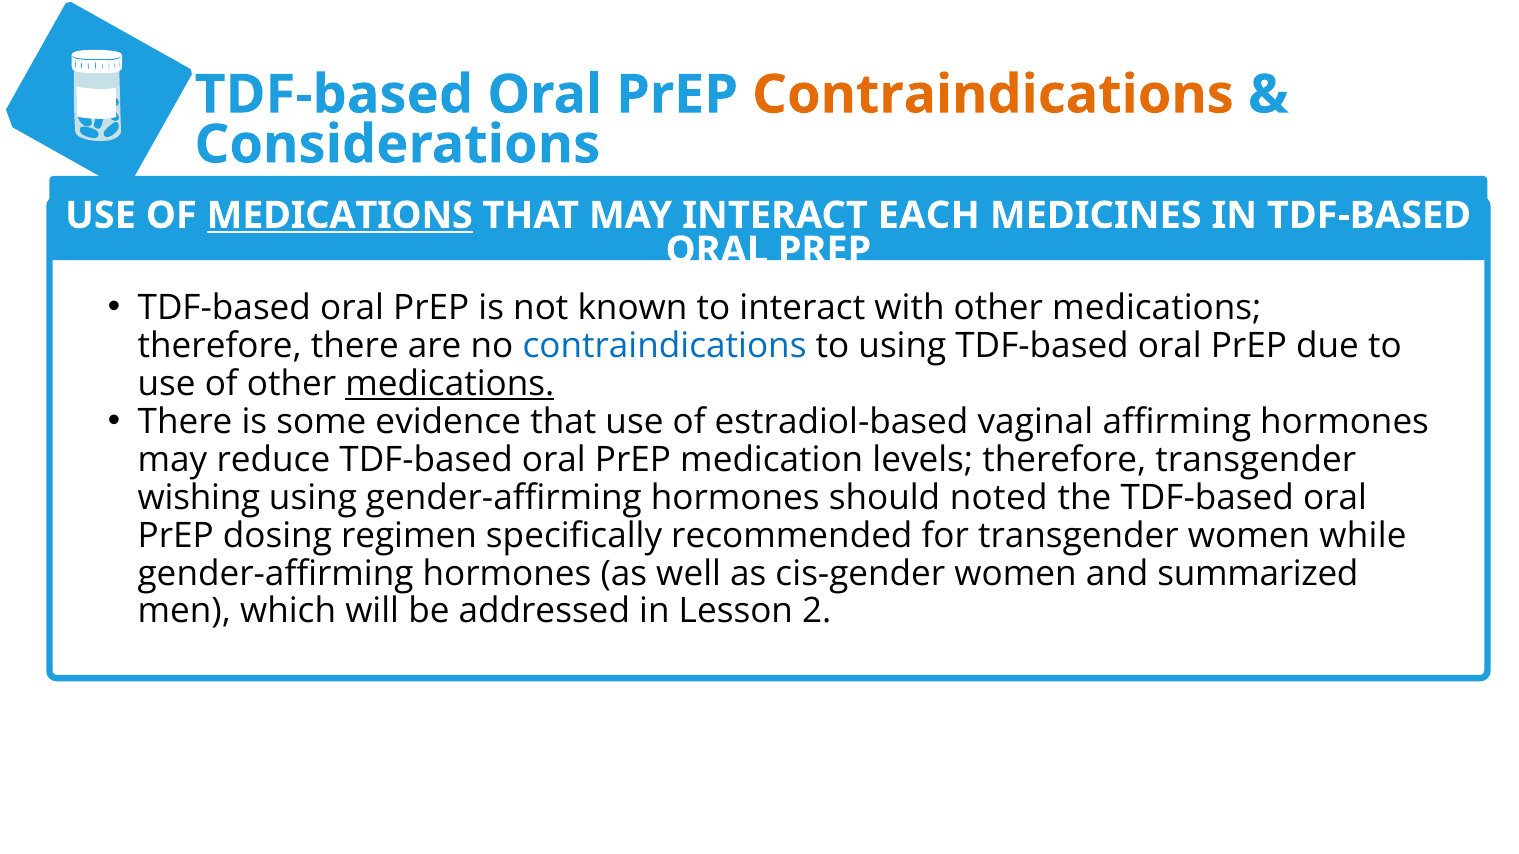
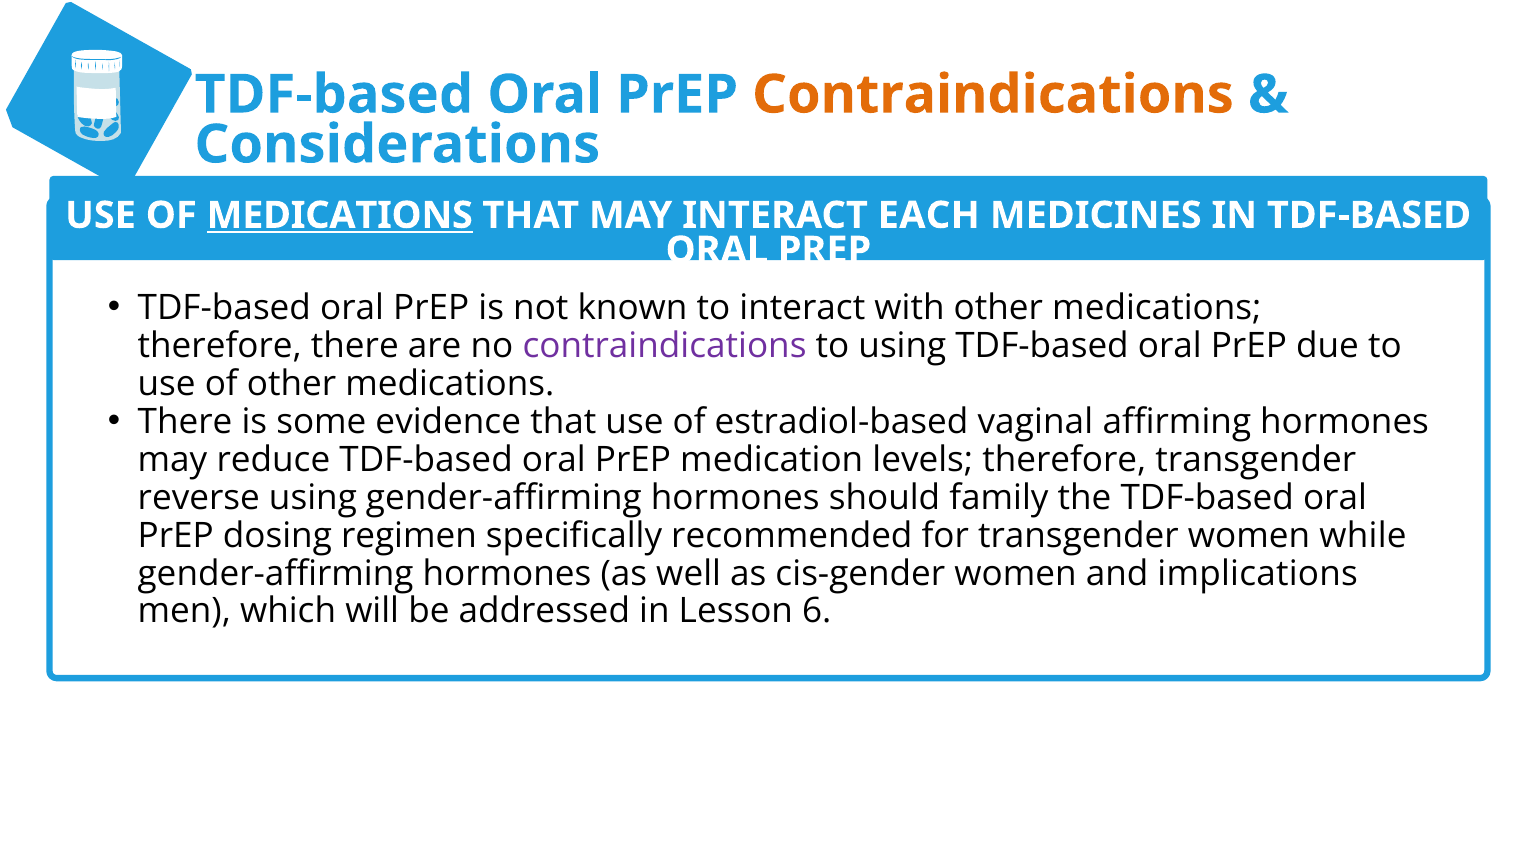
contraindications colour: blue -> purple (665, 346)
medications underline: present -> none (450, 384)
wishing: wishing -> reverse (199, 498)
noted: noted -> family (999, 498)
summarized: summarized -> implications (1258, 574)
2: 2 -> 6 (817, 612)
